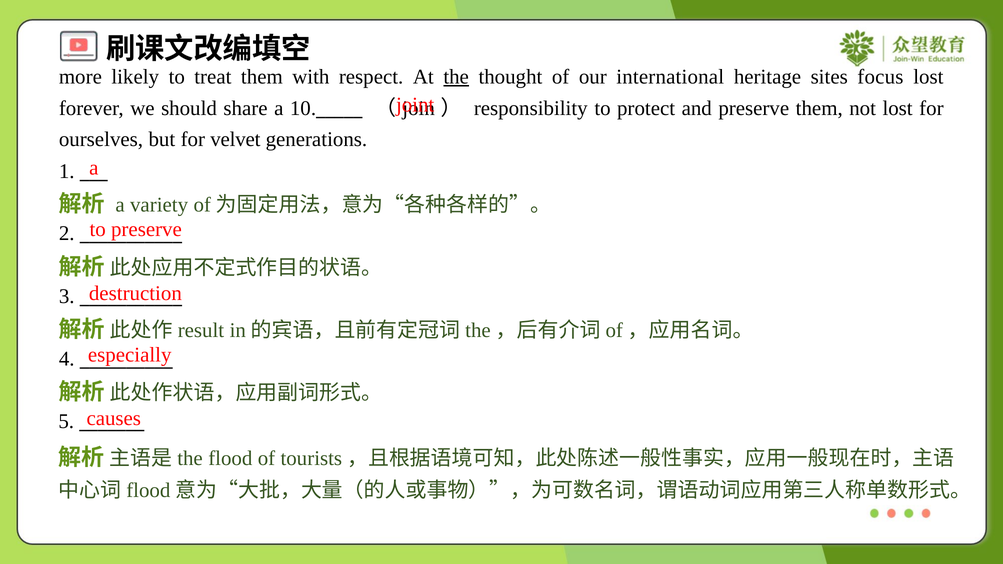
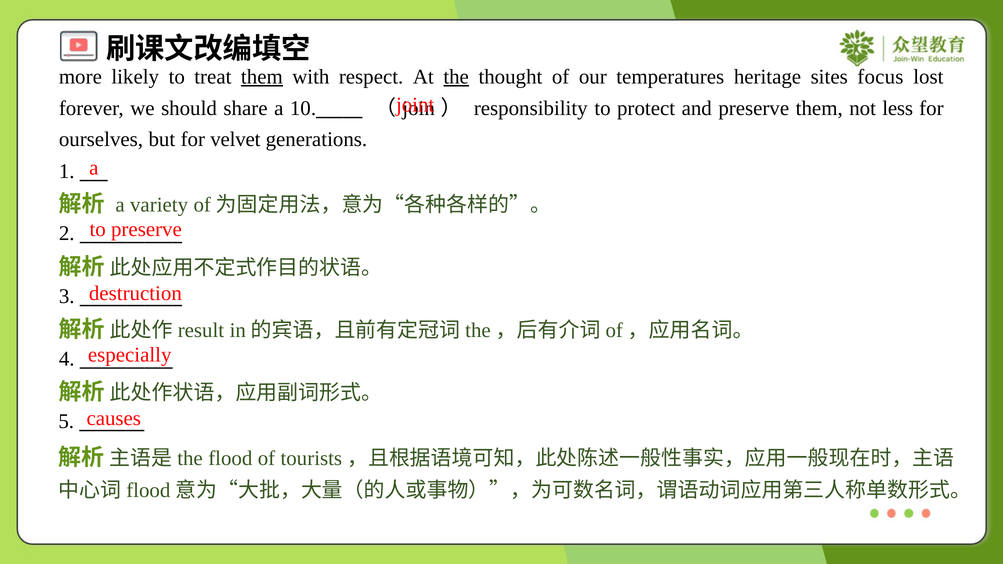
them underline: none -> present (262, 77)
international: international -> temperatures (670, 77)
not lost: lost -> less (898, 108)
